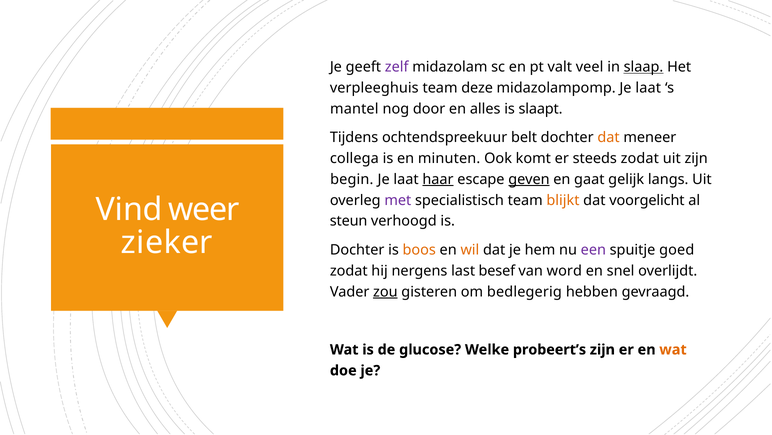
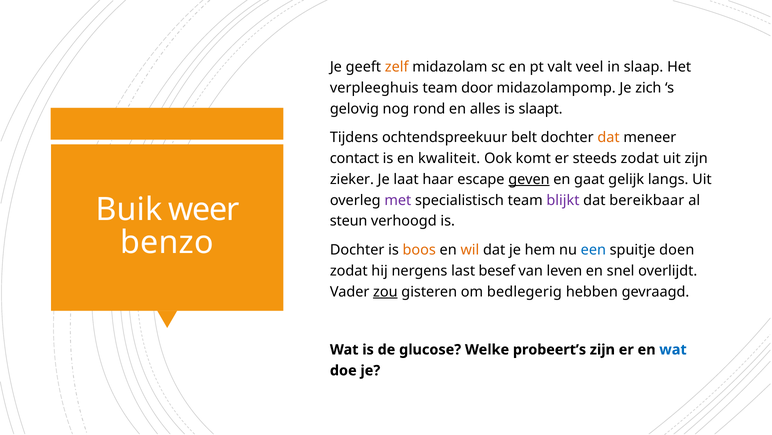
zelf colour: purple -> orange (397, 67)
slaap underline: present -> none (643, 67)
deze: deze -> door (477, 88)
midazolampomp Je laat: laat -> zich (648, 88)
mantel: mantel -> gelovig (354, 109)
door: door -> rond (429, 109)
collega: collega -> contact (354, 158)
minuten: minuten -> kwaliteit (449, 158)
begin: begin -> zieker (352, 179)
haar underline: present -> none (438, 179)
blijkt colour: orange -> purple (563, 200)
voorgelicht: voorgelicht -> bereikbaar (647, 200)
Vind: Vind -> Buik (129, 209)
zieker: zieker -> benzo (167, 242)
een colour: purple -> blue (593, 250)
goed: goed -> doen (677, 250)
word: word -> leven (564, 270)
wat colour: orange -> blue (673, 349)
